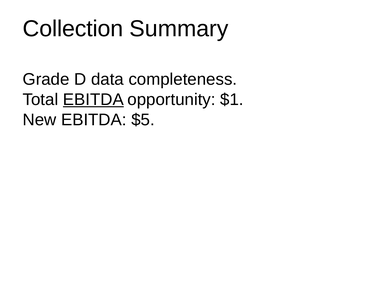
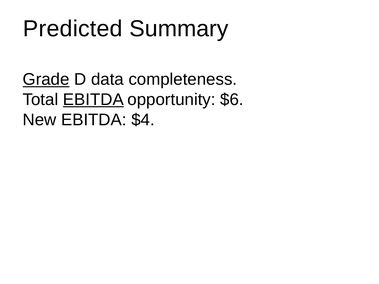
Collection: Collection -> Predicted (73, 29)
Grade underline: none -> present (46, 79)
$1: $1 -> $6 (232, 100)
$5: $5 -> $4 (143, 120)
